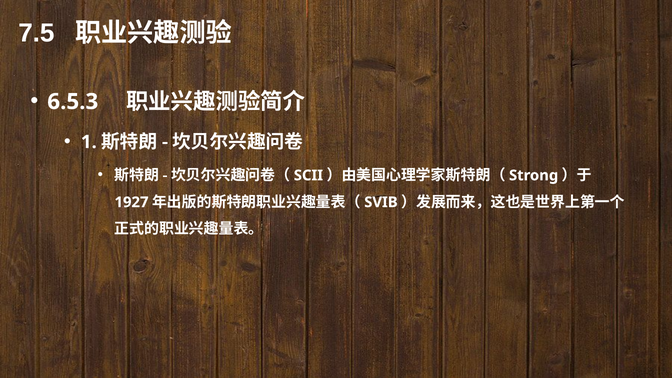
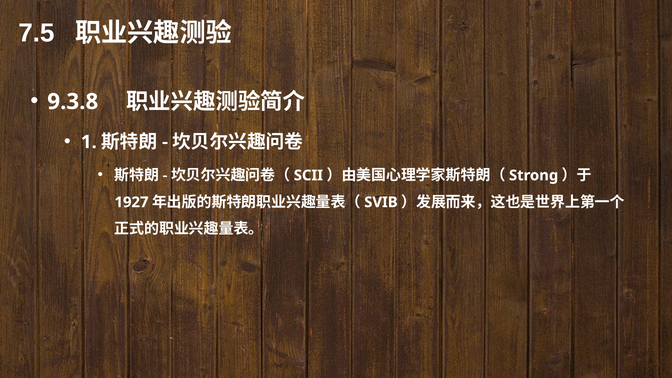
6.5.3: 6.5.3 -> 9.3.8 (73, 102)
